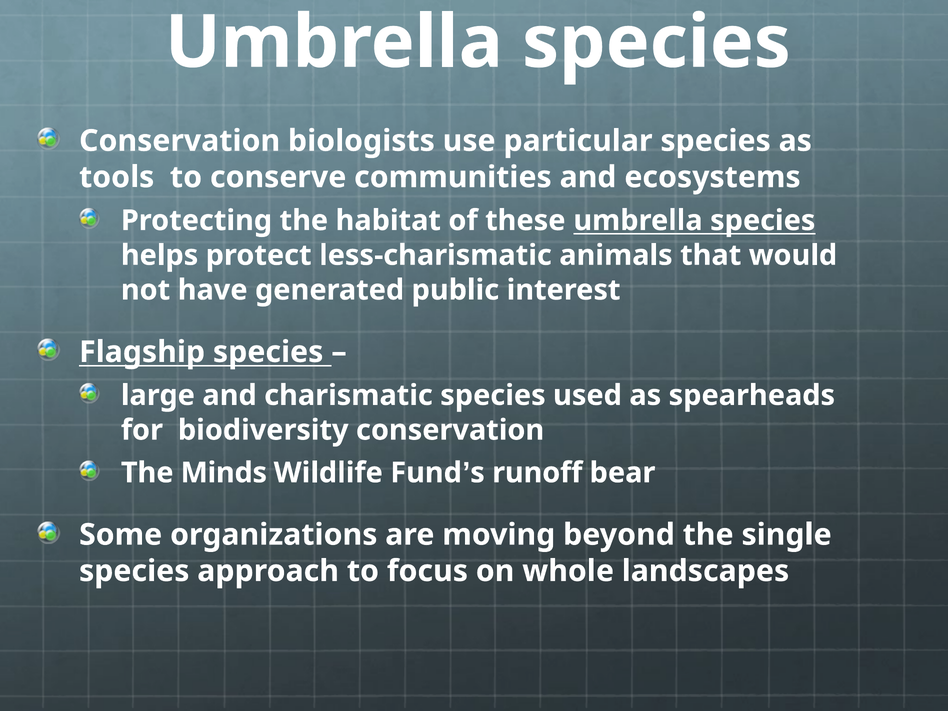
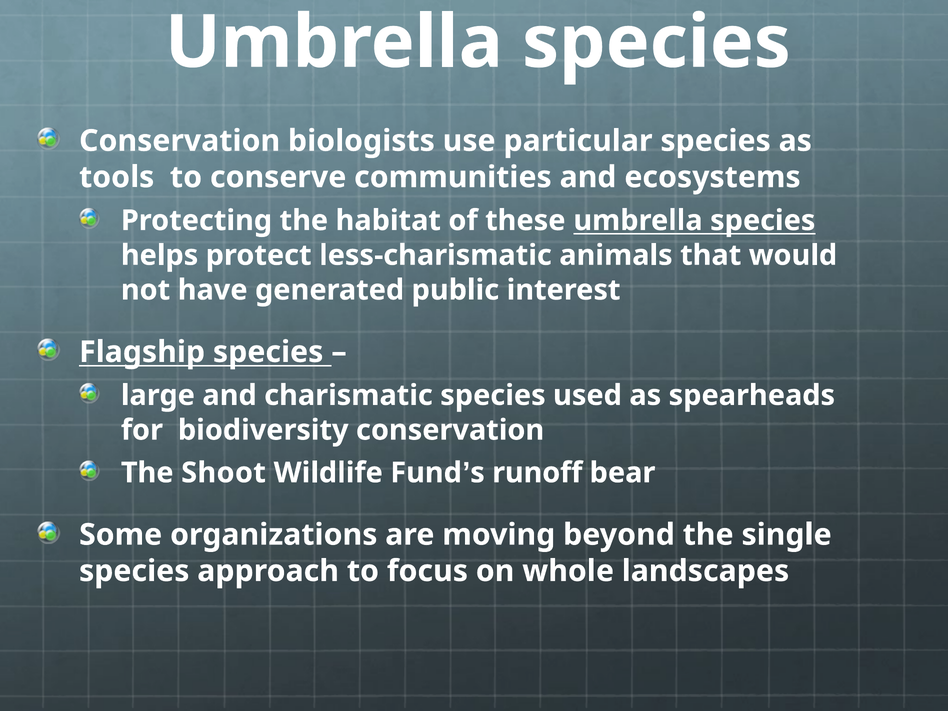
Minds: Minds -> Shoot (224, 473)
